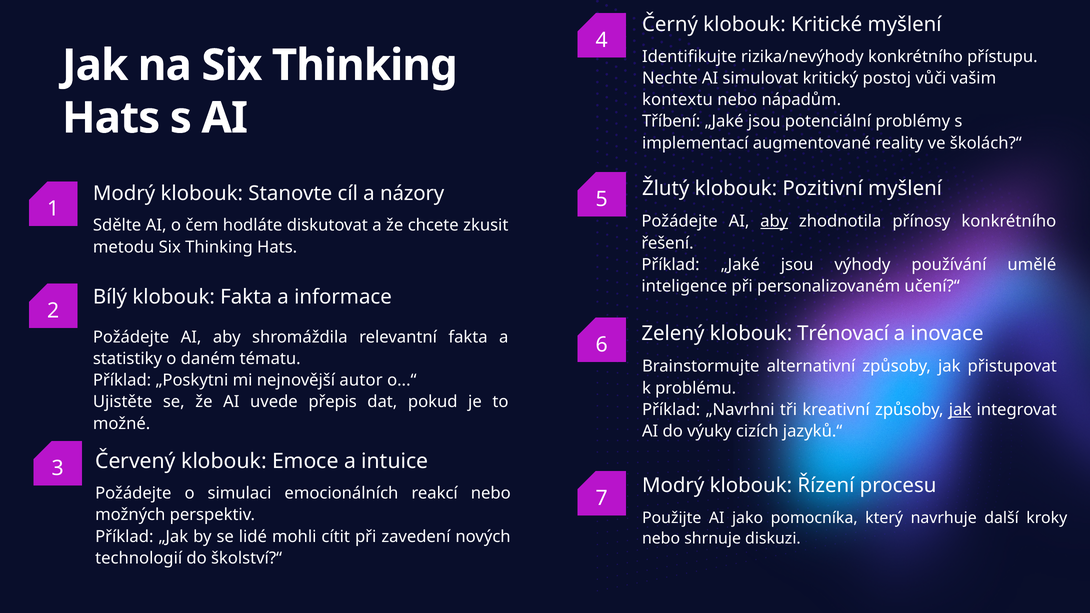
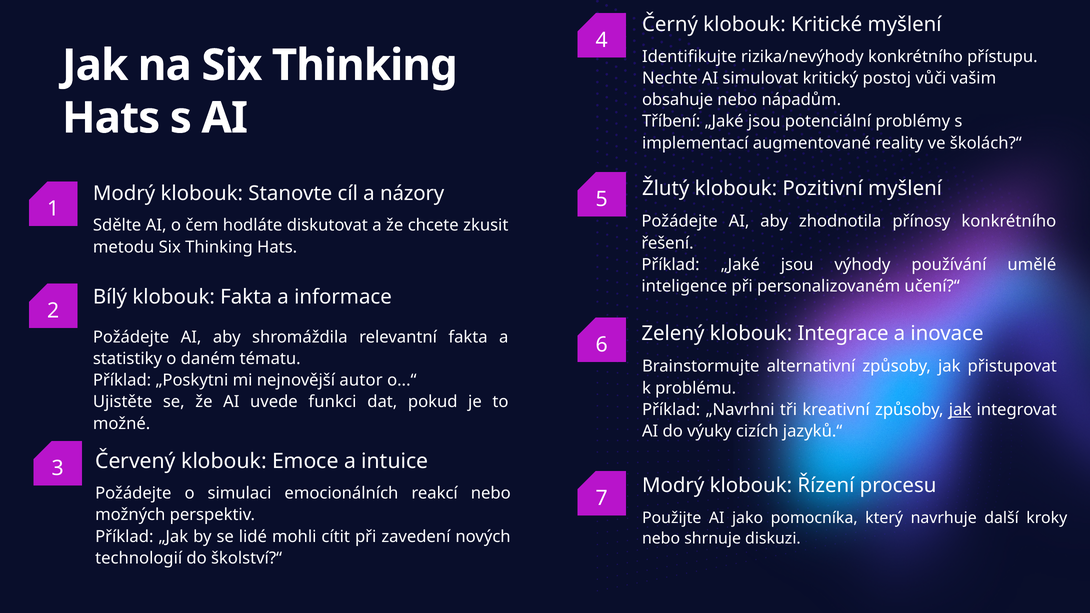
kontextu: kontextu -> obsahuje (678, 100)
aby underline: present -> none (774, 222)
Trénovací: Trénovací -> Integrace (843, 333)
přepis: přepis -> funkci (332, 402)
